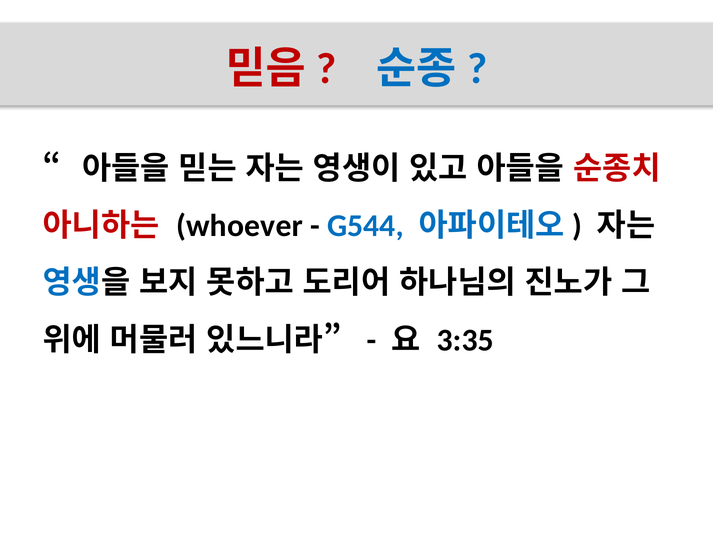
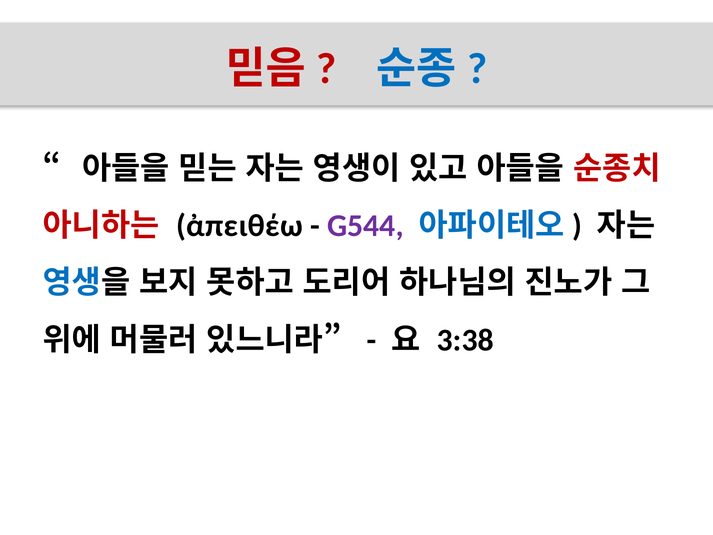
whoever: whoever -> ἀπειθέω (239, 226)
G544 colour: blue -> purple (365, 226)
3:35: 3:35 -> 3:38 (465, 340)
